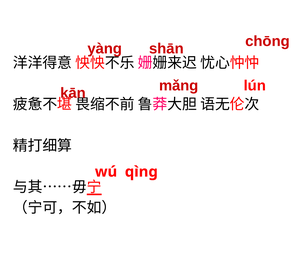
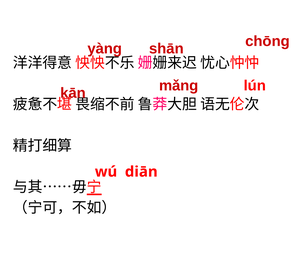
qìng: qìng -> diān (141, 172)
